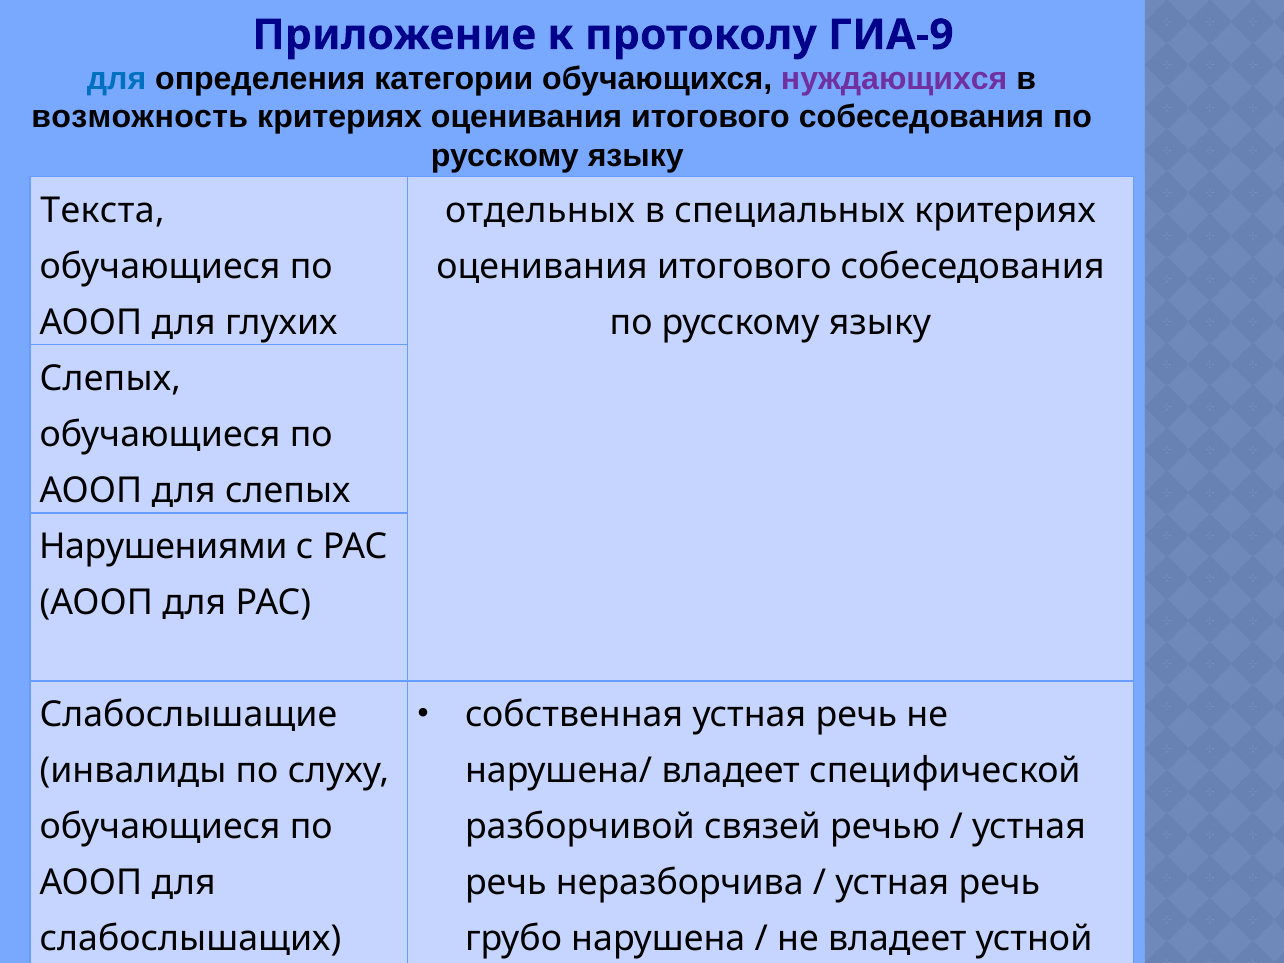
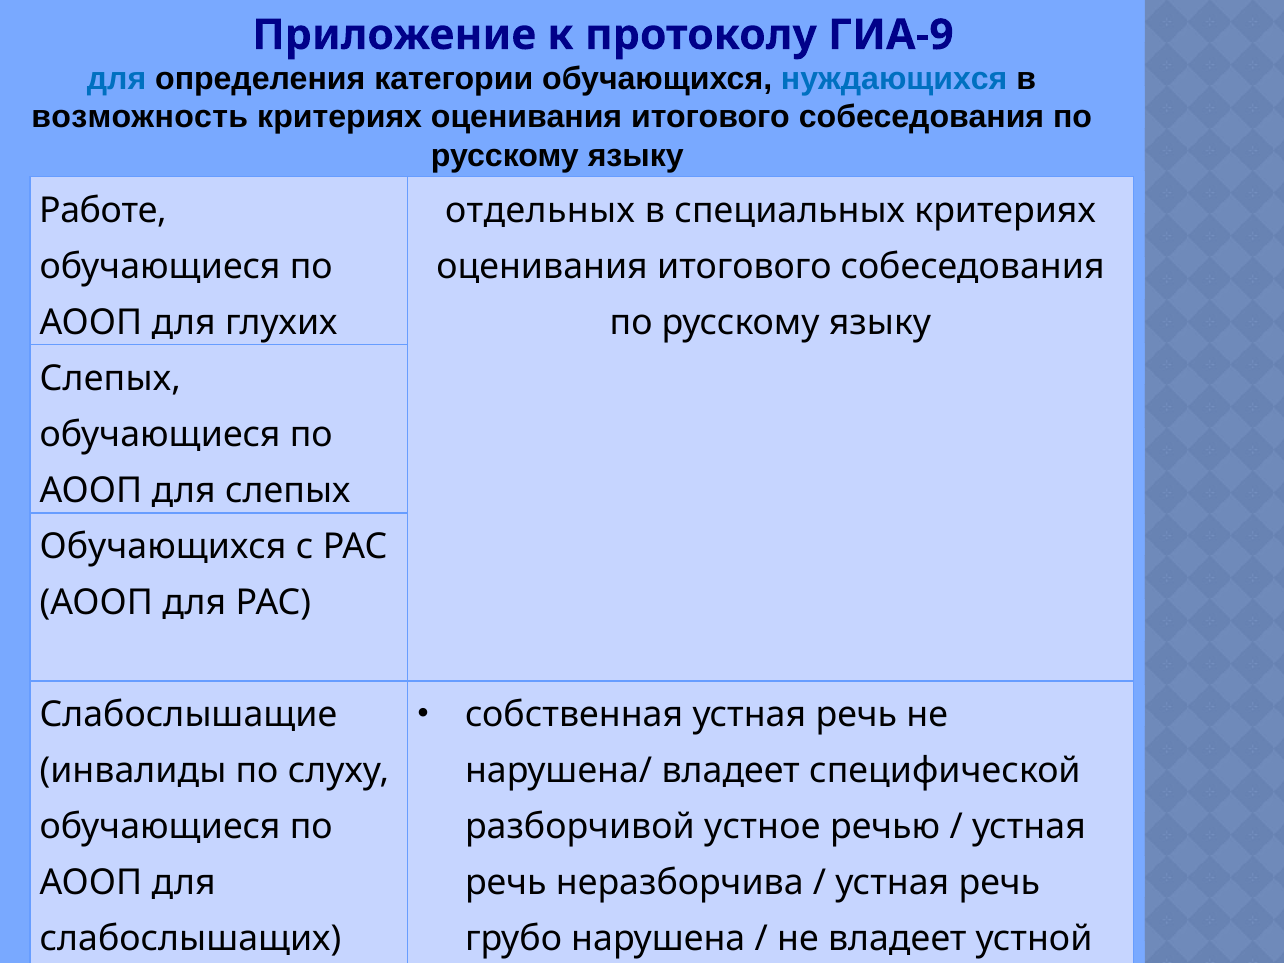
нуждающихся colour: purple -> blue (894, 79)
Текста: Текста -> Работе (103, 210)
Нарушениями: Нарушениями -> Обучающихся (163, 547)
связей: связей -> устное (762, 827)
